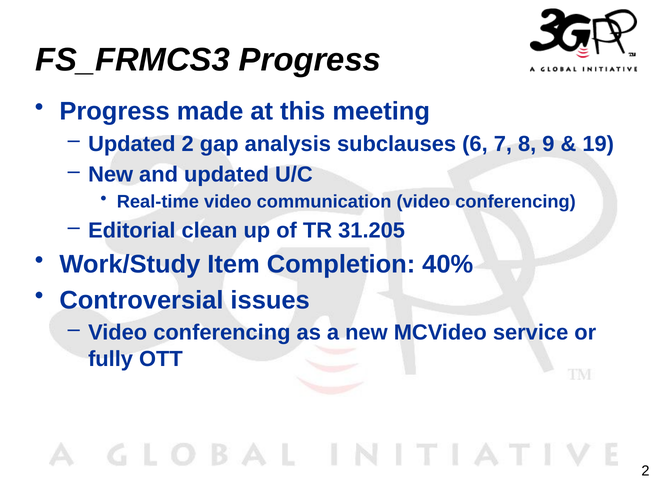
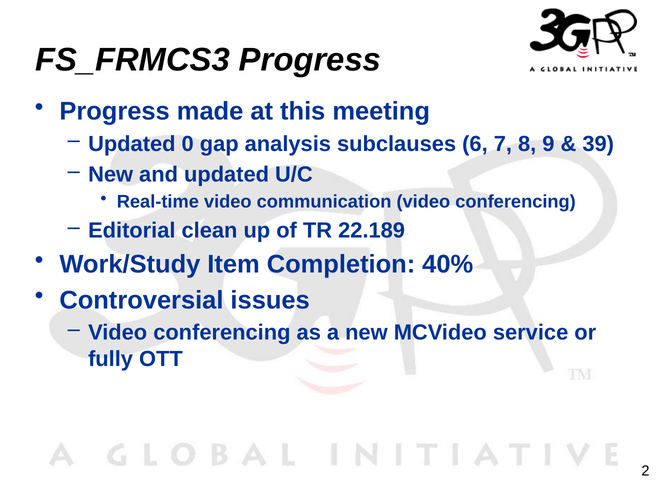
Updated 2: 2 -> 0 (188, 144)
19: 19 -> 39 (598, 144)
31.205: 31.205 -> 22.189 (372, 231)
